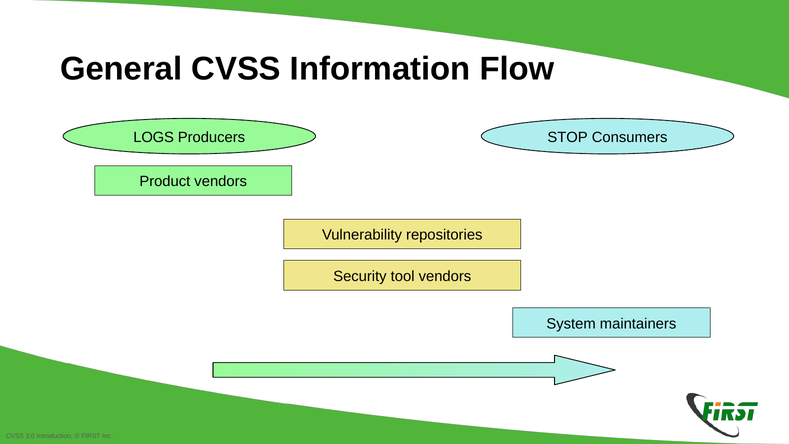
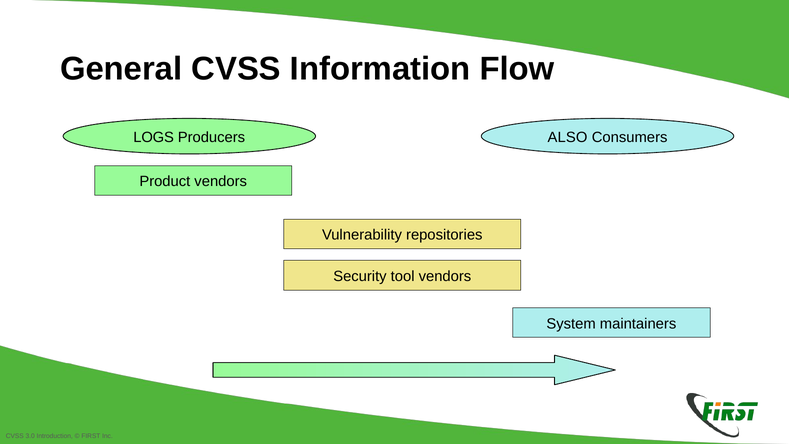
STOP: STOP -> ALSO (568, 137)
